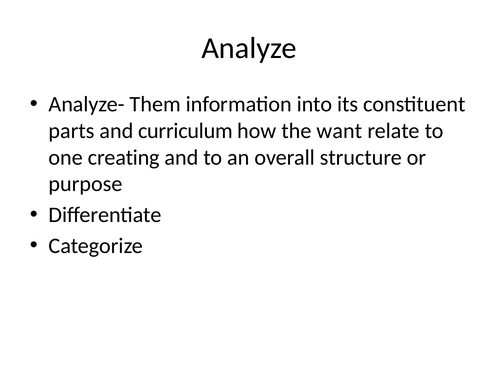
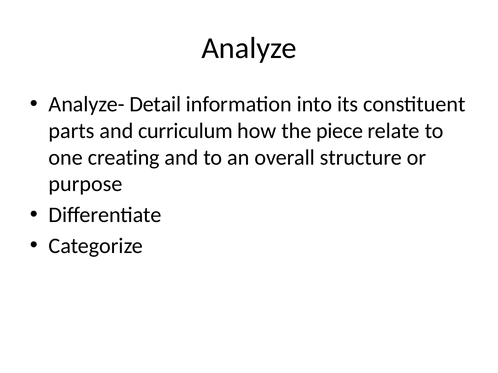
Them: Them -> Detail (155, 104)
want: want -> piece (340, 131)
